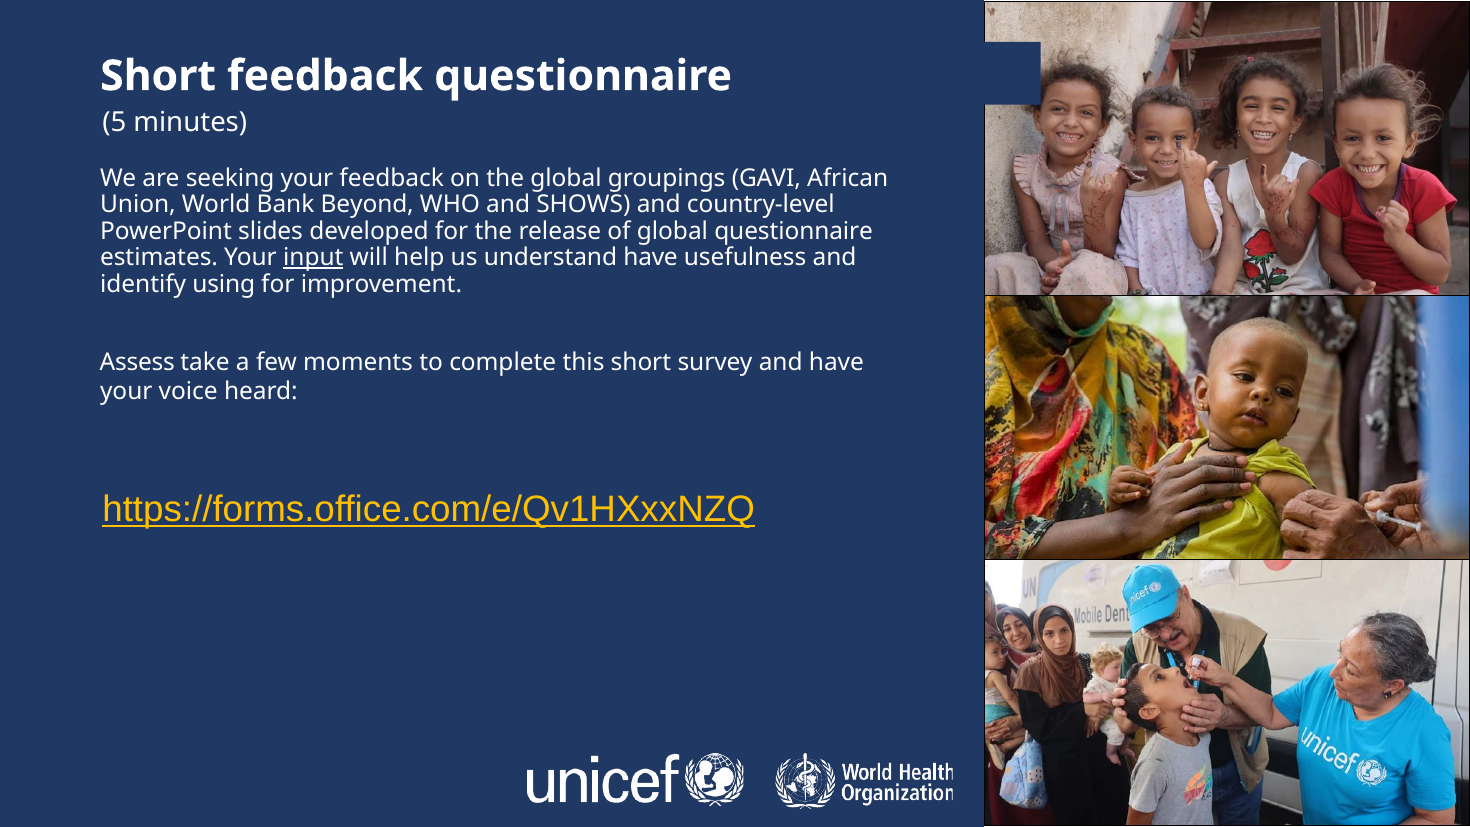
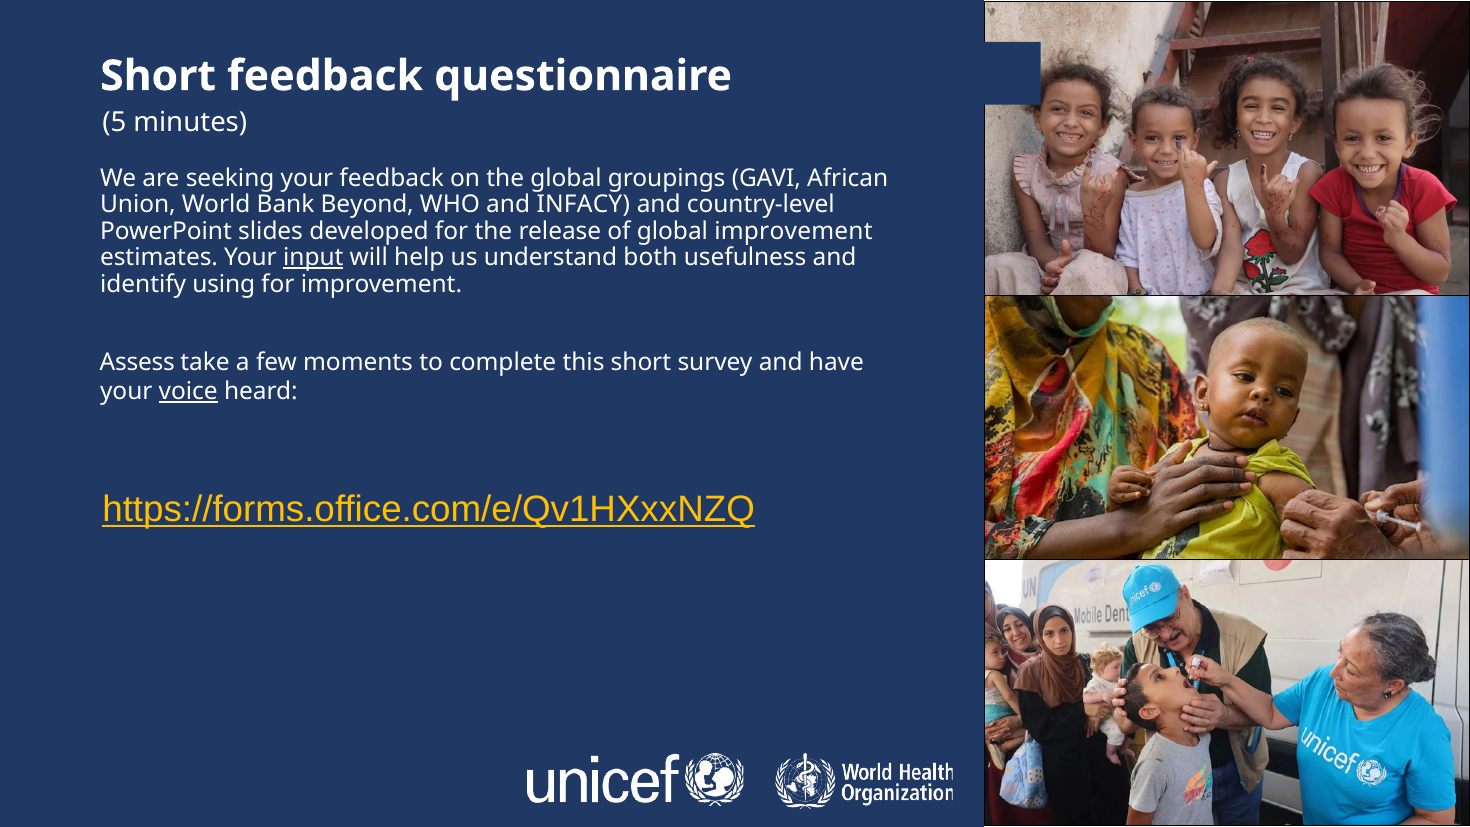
SHOWS: SHOWS -> INFACY (583, 205)
global questionnaire: questionnaire -> improvement (793, 231)
understand have: have -> both (650, 258)
voice underline: none -> present (188, 391)
